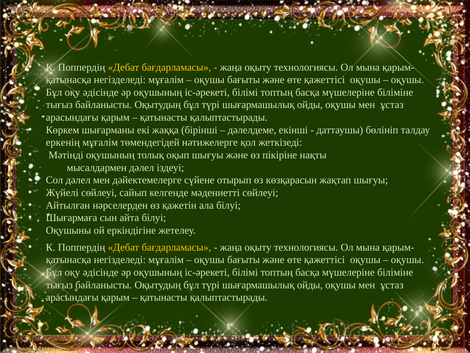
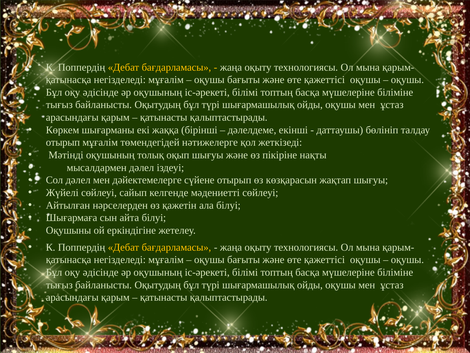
еркенің: еркенің -> отырып (63, 142)
